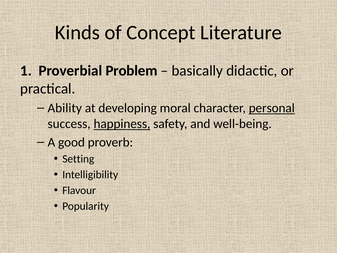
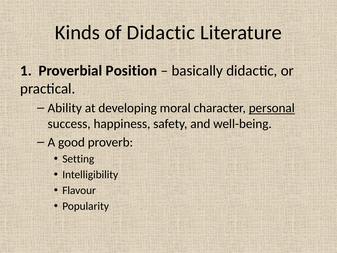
of Concept: Concept -> Didactic (161, 33)
Problem: Problem -> Position (131, 71)
happiness underline: present -> none (122, 124)
